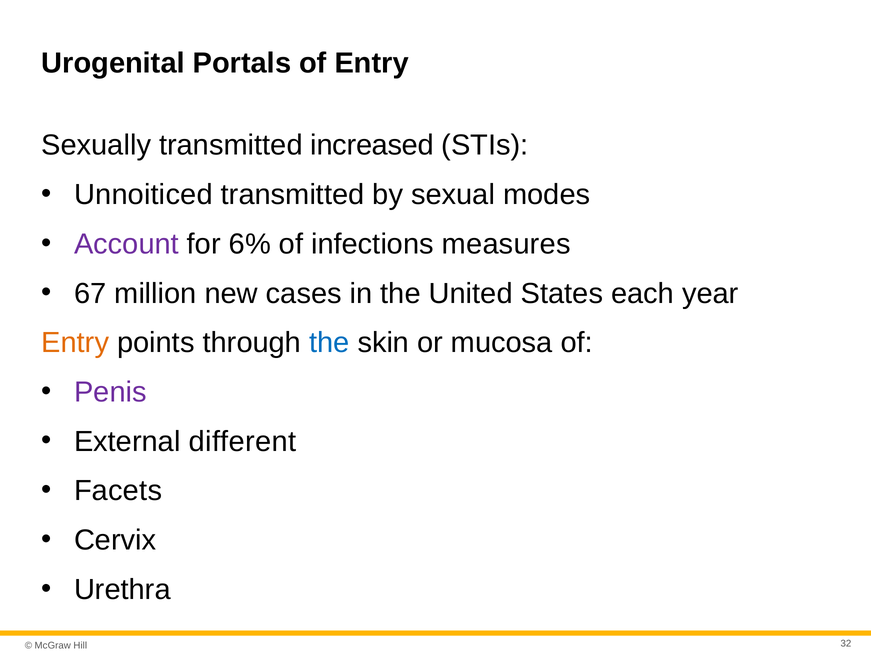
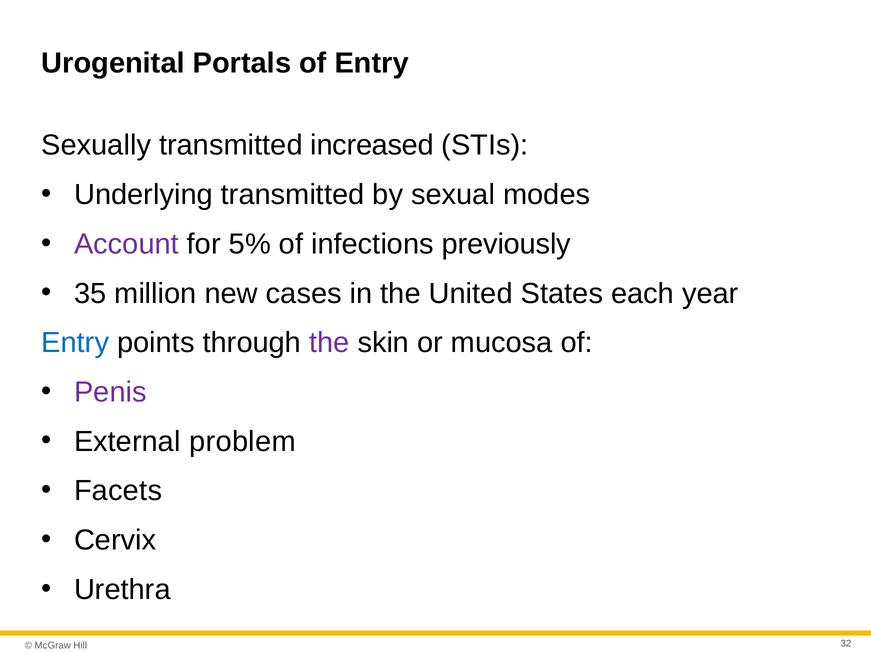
Unnoiticed: Unnoiticed -> Underlying (143, 195)
6%: 6% -> 5% (250, 244)
measures: measures -> previously (506, 244)
67: 67 -> 35 (90, 294)
Entry colour: orange -> blue (75, 343)
the colour: blue -> purple (329, 343)
different: different -> problem (242, 442)
